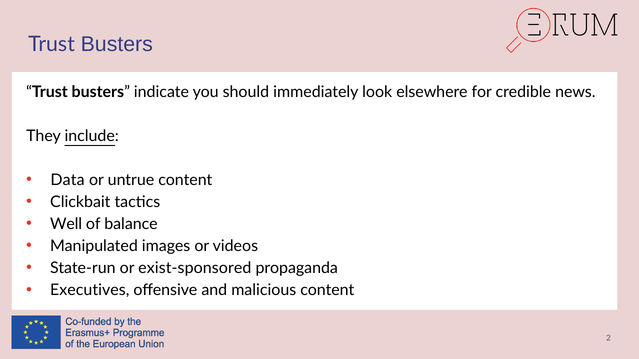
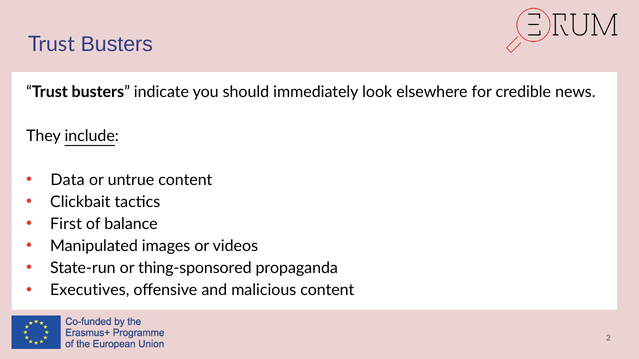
Well: Well -> First (66, 224)
exist-sponsored: exist-sponsored -> thing-sponsored (195, 268)
